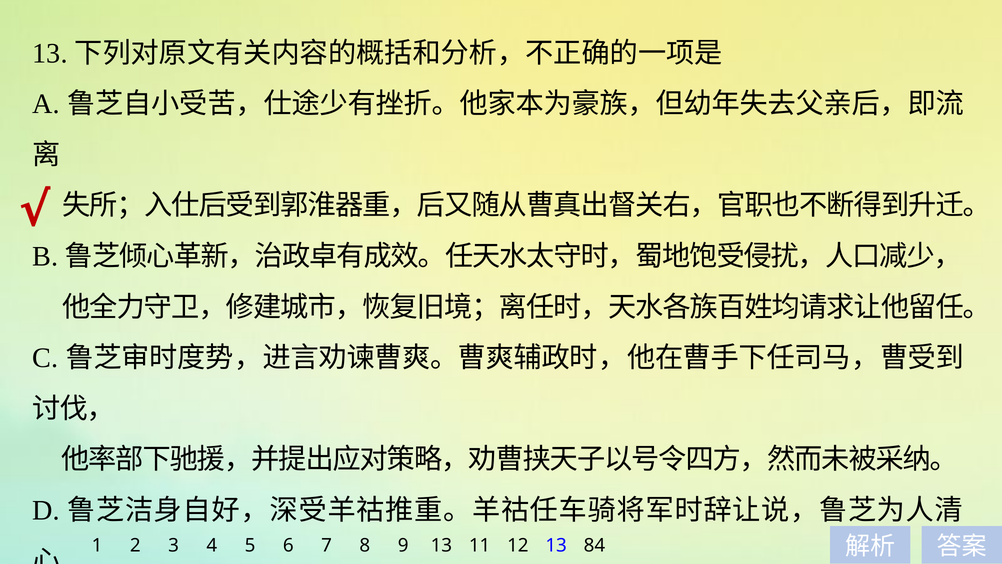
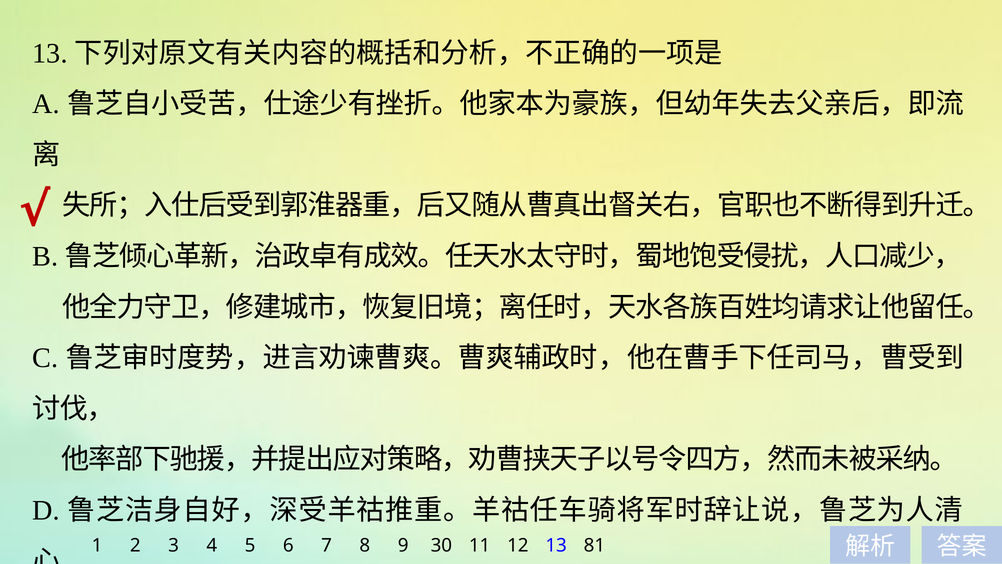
9 13: 13 -> 30 (441, 545)
84: 84 -> 81 (594, 545)
